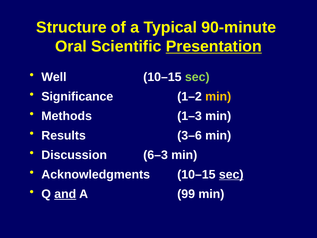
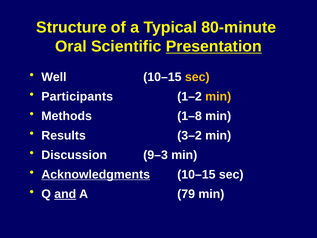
90-minute: 90-minute -> 80-minute (239, 27)
sec colour: light green -> yellow (197, 77)
Significance: Significance -> Participants (77, 96)
1–3: 1–3 -> 1–8 (190, 116)
3–6: 3–6 -> 3–2 (190, 135)
6–3: 6–3 -> 9–3 (156, 155)
Acknowledgments underline: none -> present (96, 174)
sec underline: present -> none (231, 174)
99: 99 -> 79 (186, 194)
